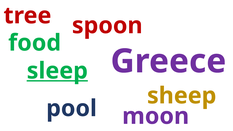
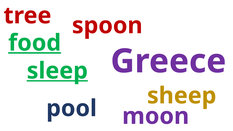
food underline: none -> present (35, 43)
